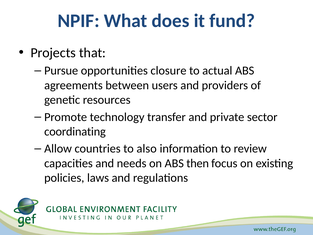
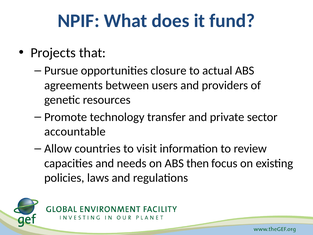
coordinating: coordinating -> accountable (75, 131)
also: also -> visit (147, 149)
